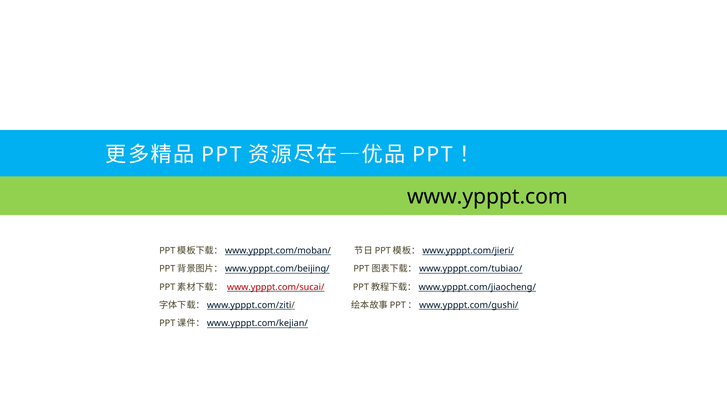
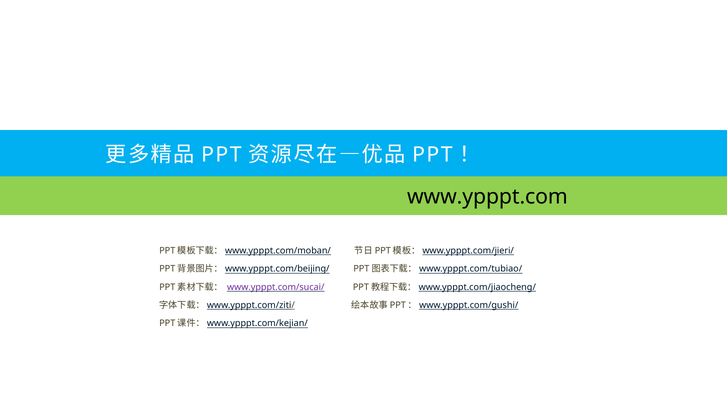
www.ypppt.com/sucai/ colour: red -> purple (276, 287)
